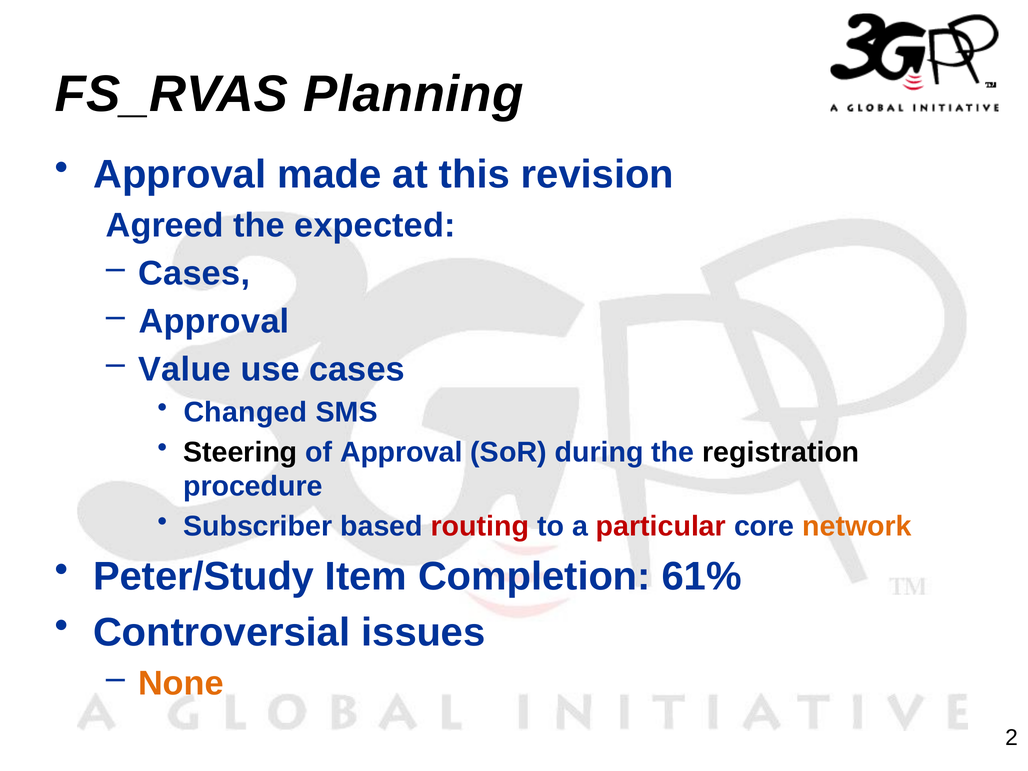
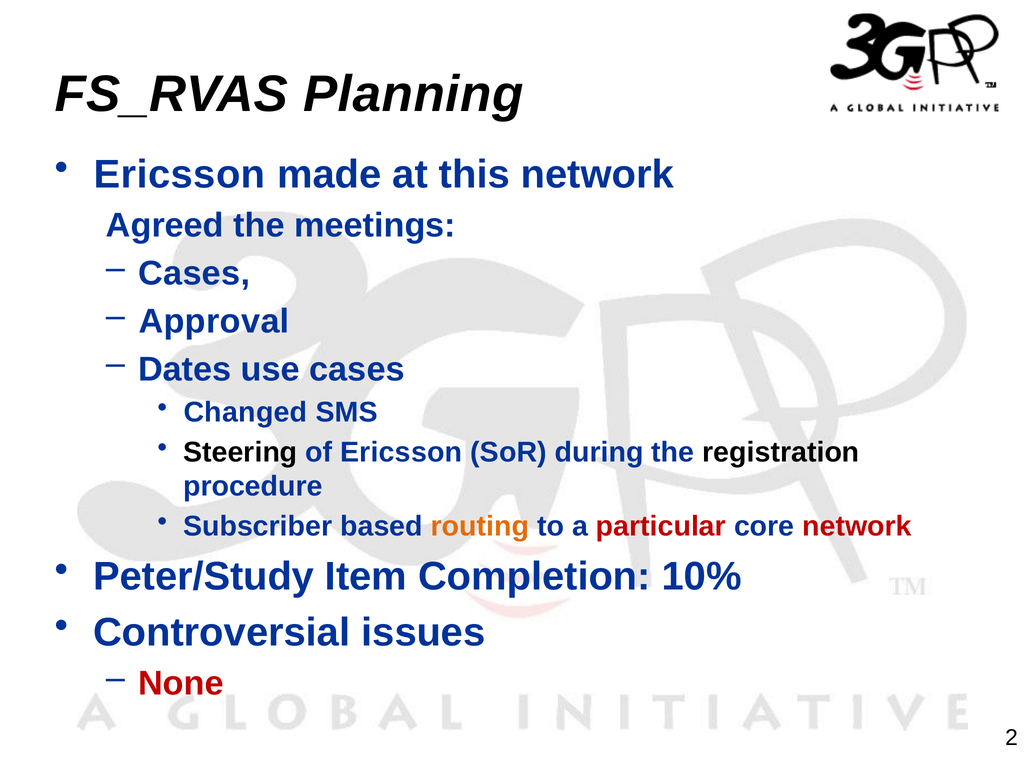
Approval: Approval -> Ericsson (179, 174)
this revision: revision -> network (597, 174)
expected: expected -> meetings (375, 225)
Value: Value -> Dates (185, 369)
of Approval: Approval -> Ericsson (401, 452)
routing colour: red -> orange (480, 527)
network colour: orange -> red (857, 527)
61%: 61% -> 10% (702, 576)
None colour: orange -> red (181, 683)
